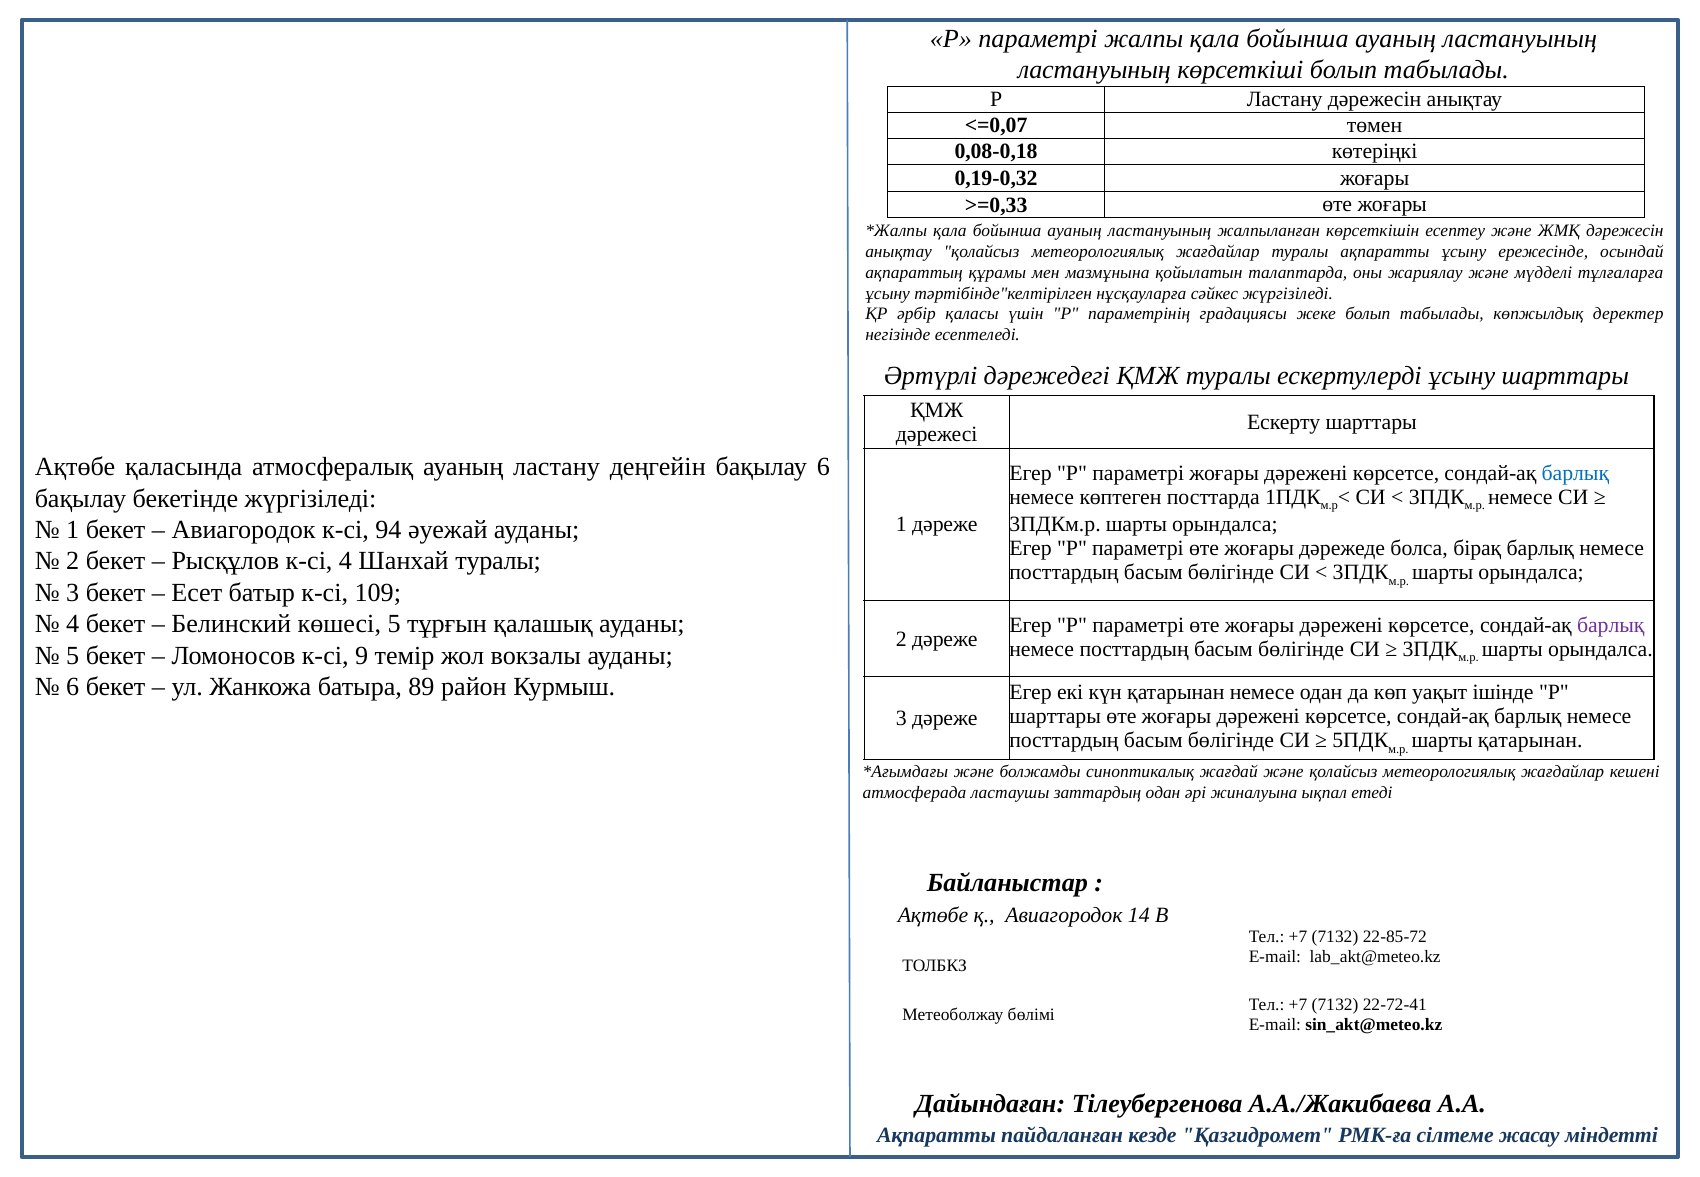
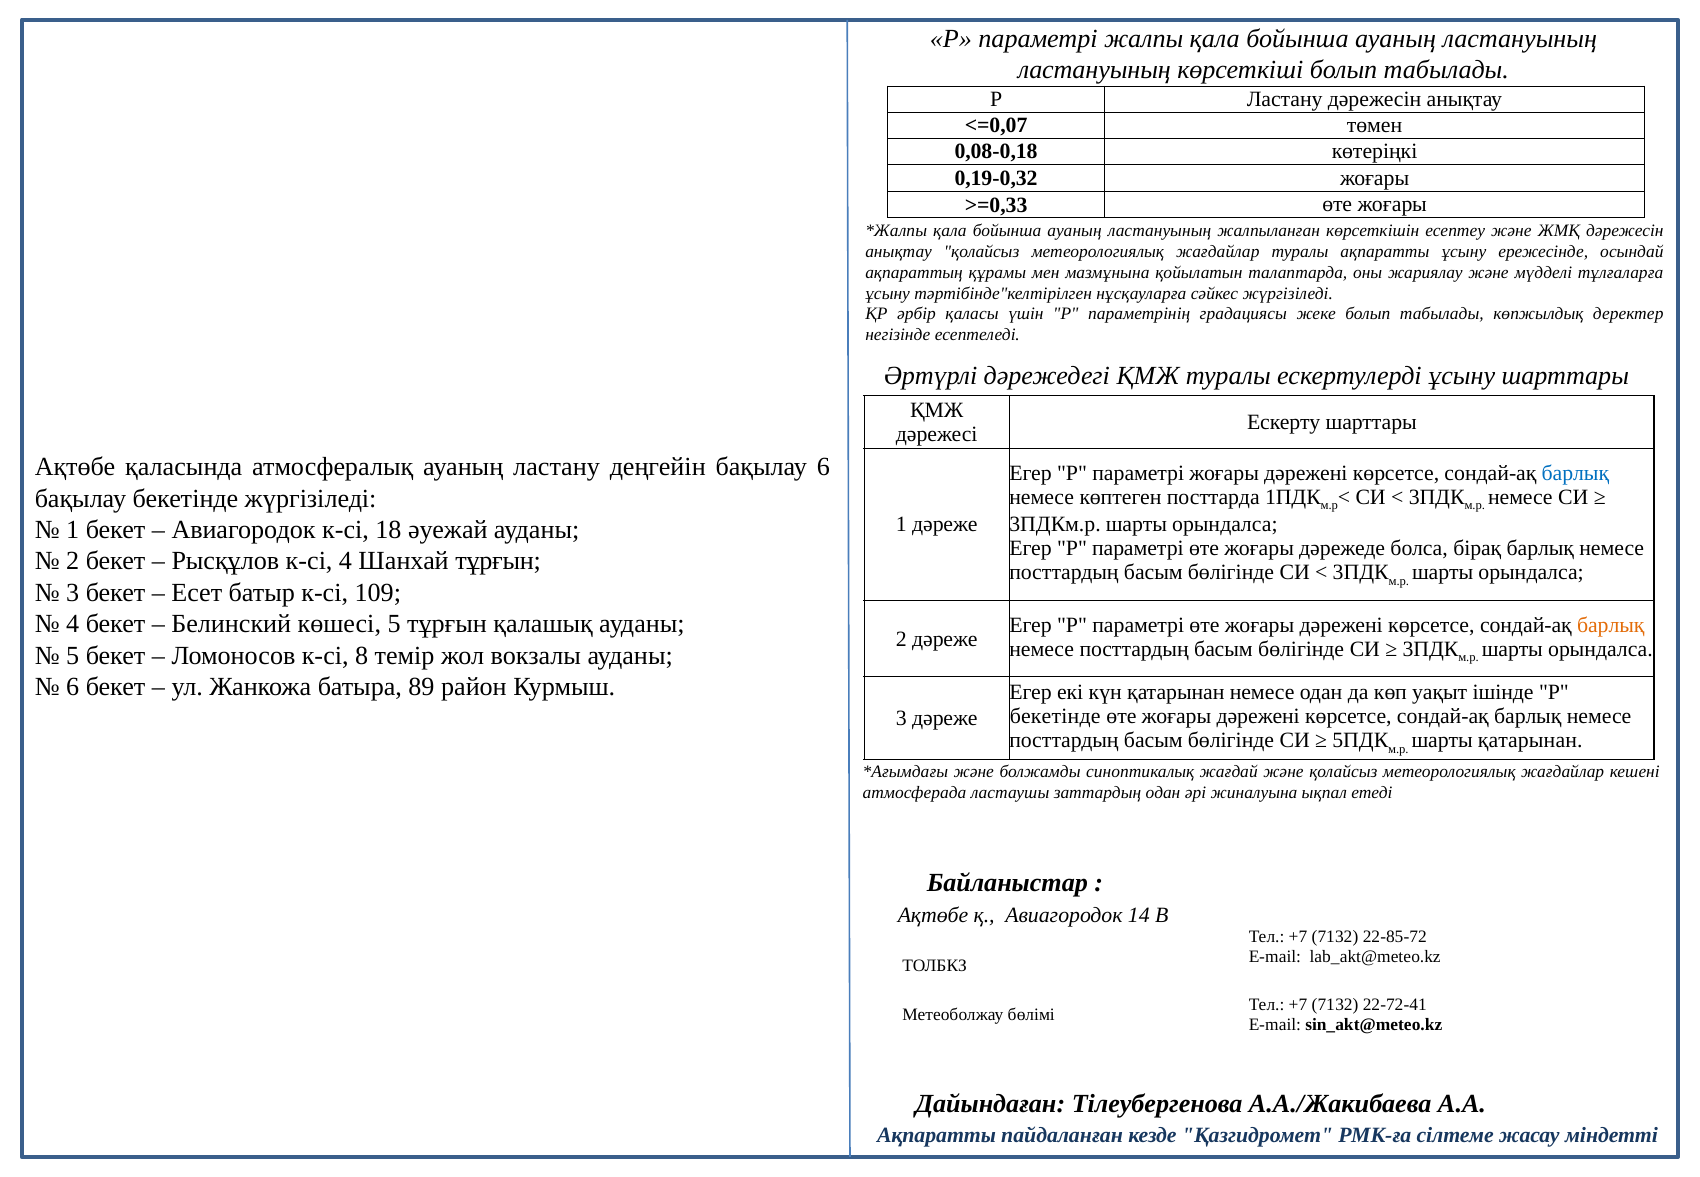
94: 94 -> 18 (388, 530)
Шанхай туралы: туралы -> тұрғын (498, 561)
барлық colour: purple -> orange (1611, 625)
9: 9 -> 8 (362, 655)
шарттары: шарттары -> бекетінде (1055, 716)
